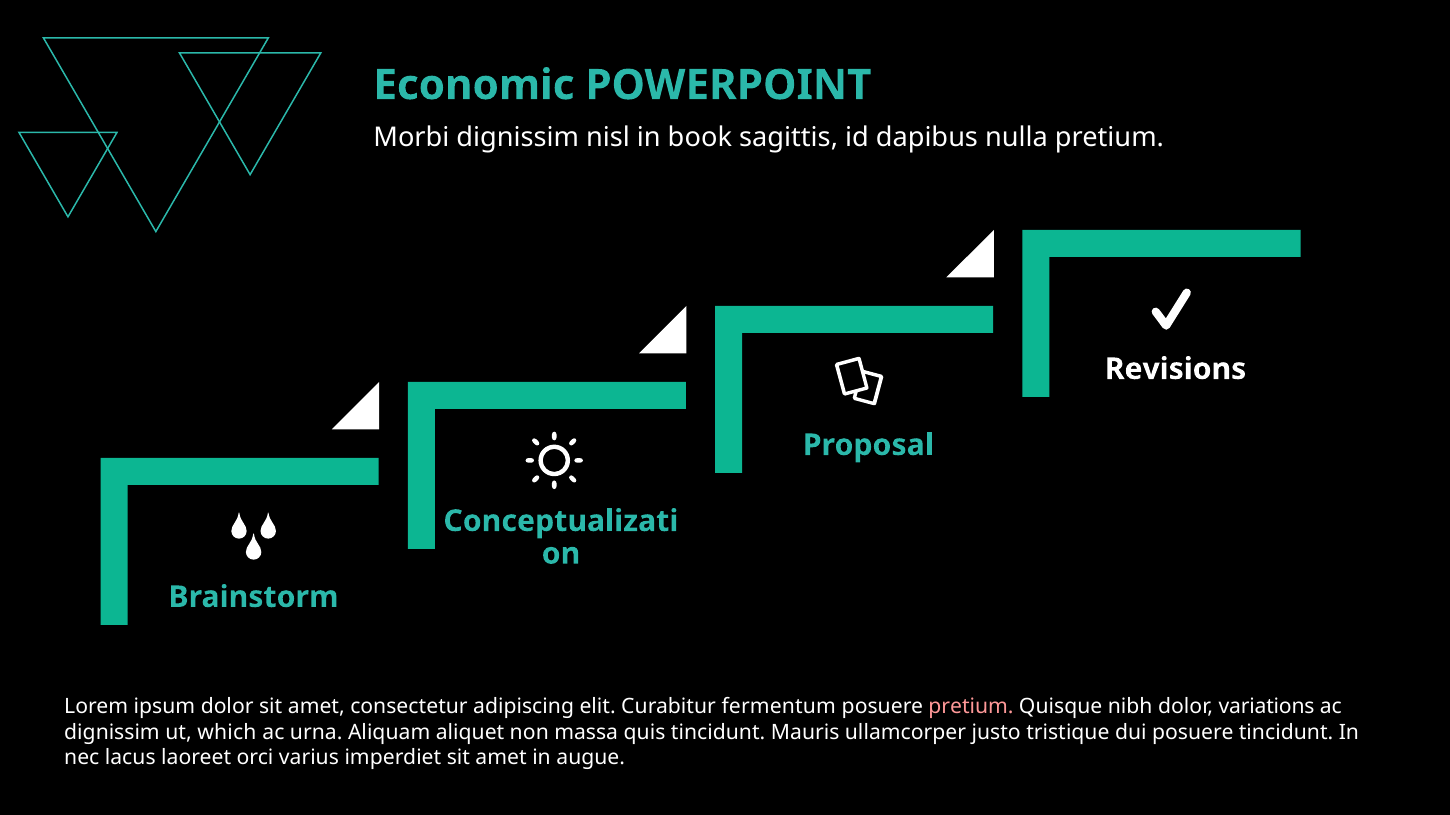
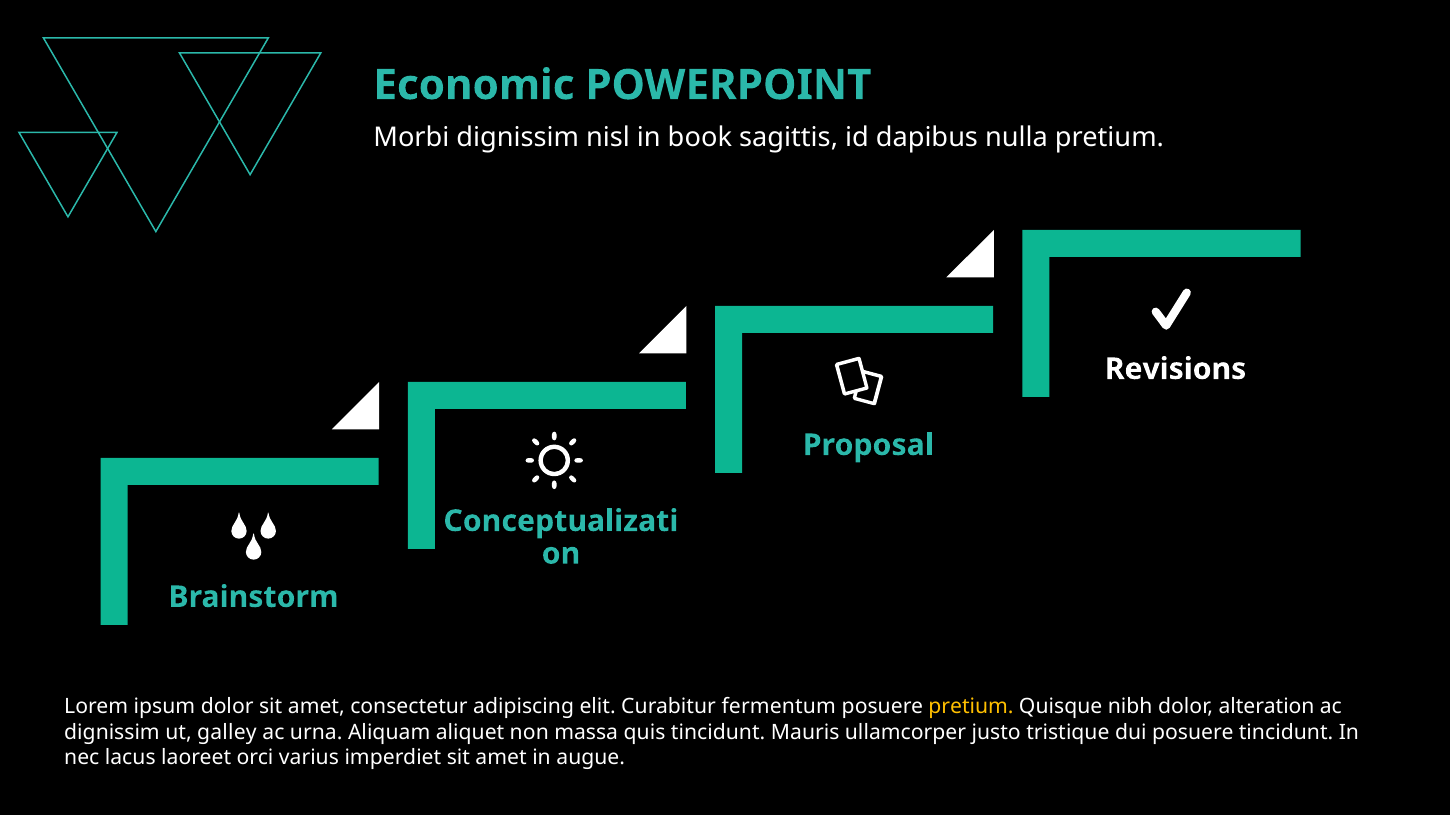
pretium colour: pink -> yellow (971, 707)
variations: variations -> alteration (1267, 707)
which: which -> galley (227, 733)
